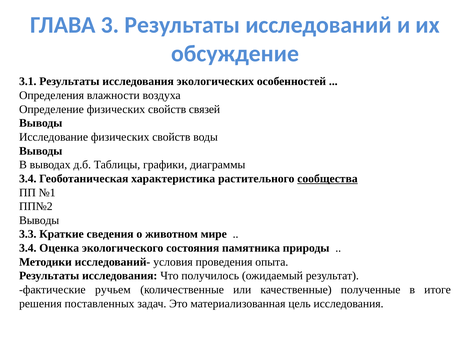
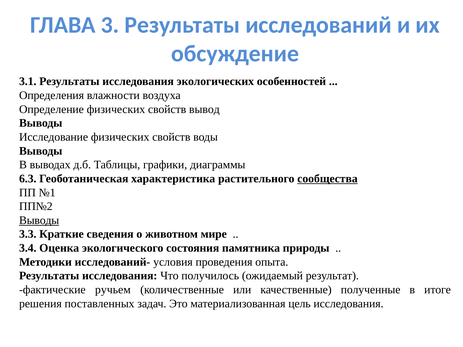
связей: связей -> вывод (204, 109)
3.4: 3.4 -> 6.3 (28, 179)
Выводы underline: none -> present (39, 220)
